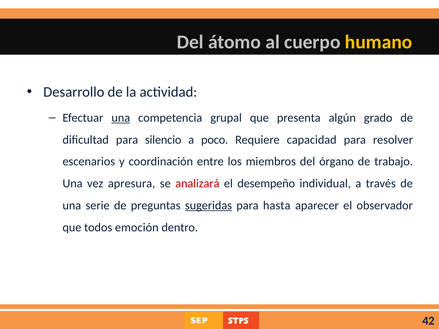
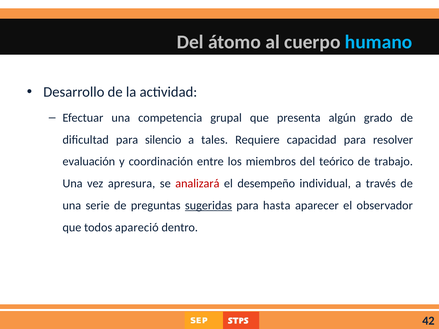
humano colour: yellow -> light blue (379, 42)
una underline: present -> none (121, 118)
poco: poco -> tales (215, 140)
escenarios: escenarios -> evaluación (89, 162)
órgano: órgano -> teórico (337, 162)
emoción: emoción -> apareció (137, 228)
